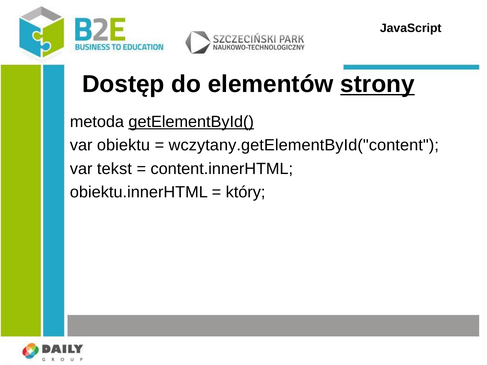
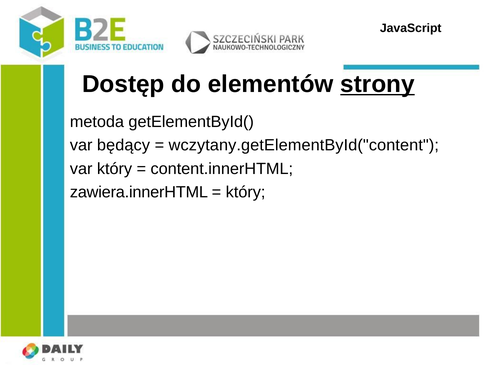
getElementById( underline: present -> none (191, 122)
obiektu: obiektu -> będący (123, 145)
var tekst: tekst -> który (115, 169)
obiektu.innerHTML: obiektu.innerHTML -> zawiera.innerHTML (139, 192)
